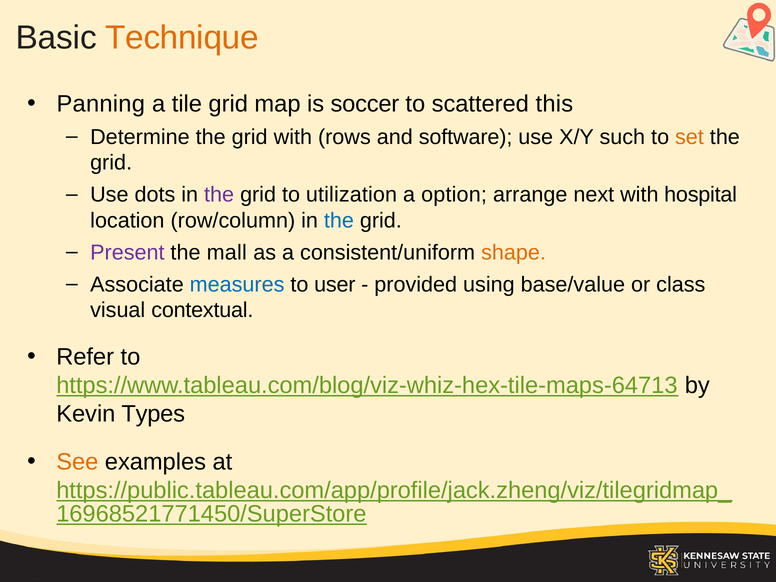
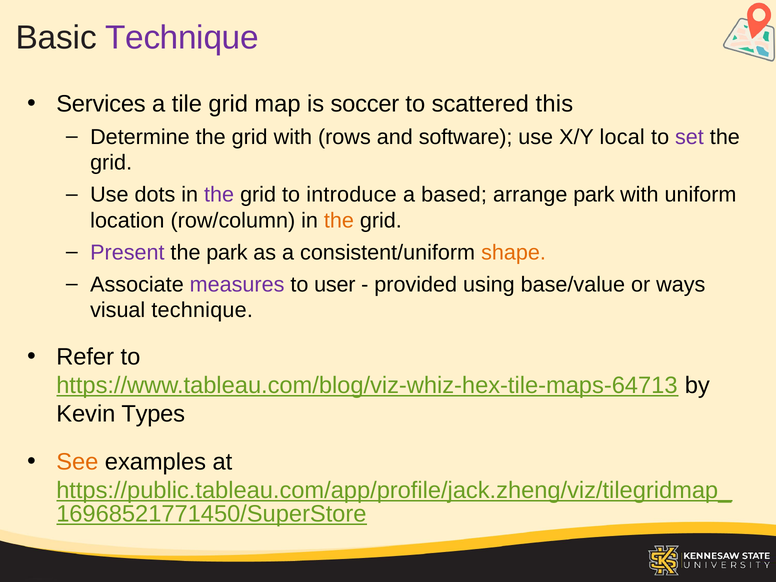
Technique colour: orange -> purple (182, 38)
Panning: Panning -> Services (101, 104)
such: such -> local (622, 137)
set colour: orange -> purple (689, 137)
utilization: utilization -> introduce (351, 195)
option: option -> based (454, 195)
arrange next: next -> park (594, 195)
hospital: hospital -> uniform (700, 195)
the colour: blue -> orange (339, 221)
the mall: mall -> park (227, 253)
measures colour: blue -> purple (237, 284)
class: class -> ways (681, 284)
visual contextual: contextual -> technique (202, 310)
